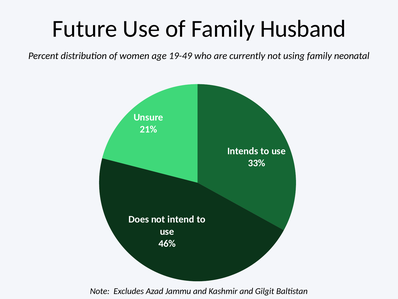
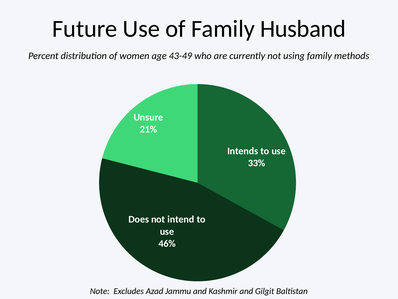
19-49: 19-49 -> 43-49 (180, 56)
neonatal: neonatal -> methods (352, 56)
